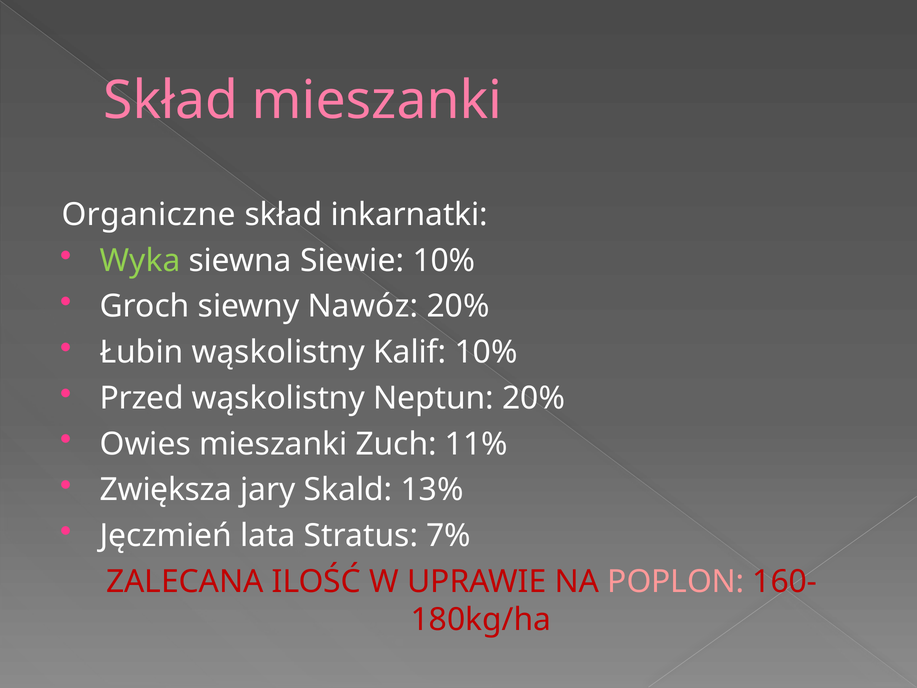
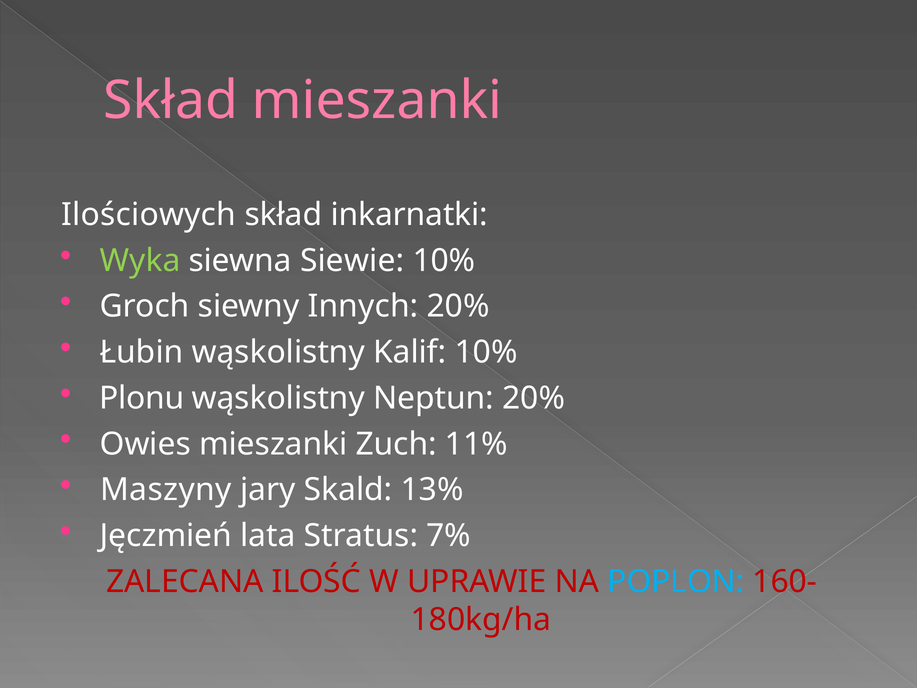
Organiczne: Organiczne -> Ilościowych (149, 215)
Nawóz: Nawóz -> Innych (363, 306)
Przed: Przed -> Plonu (142, 398)
Zwiększa: Zwiększa -> Maszyny (166, 490)
POPLON colour: pink -> light blue (676, 581)
